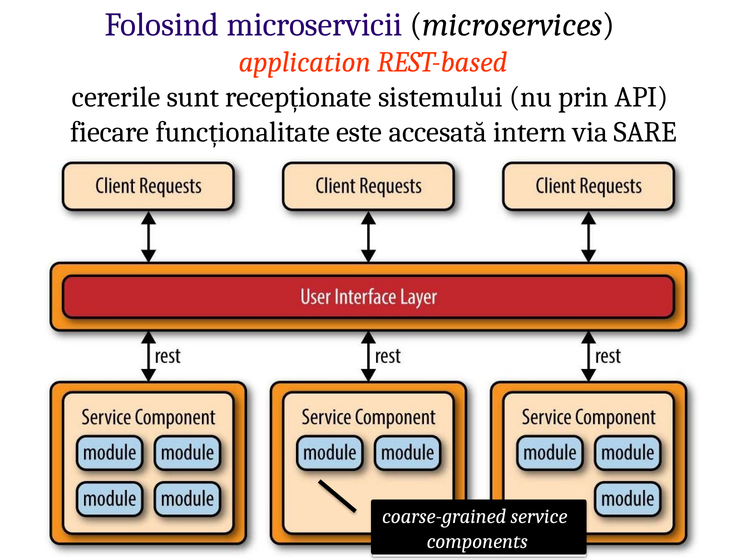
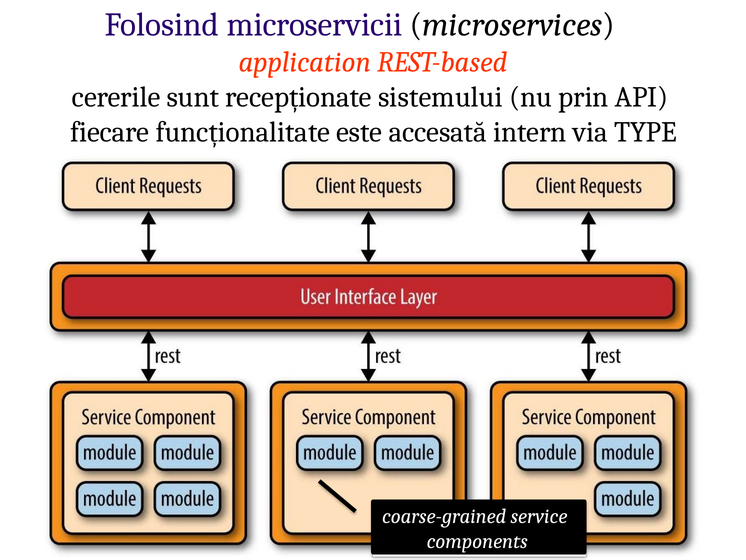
SARE: SARE -> TYPE (646, 132)
